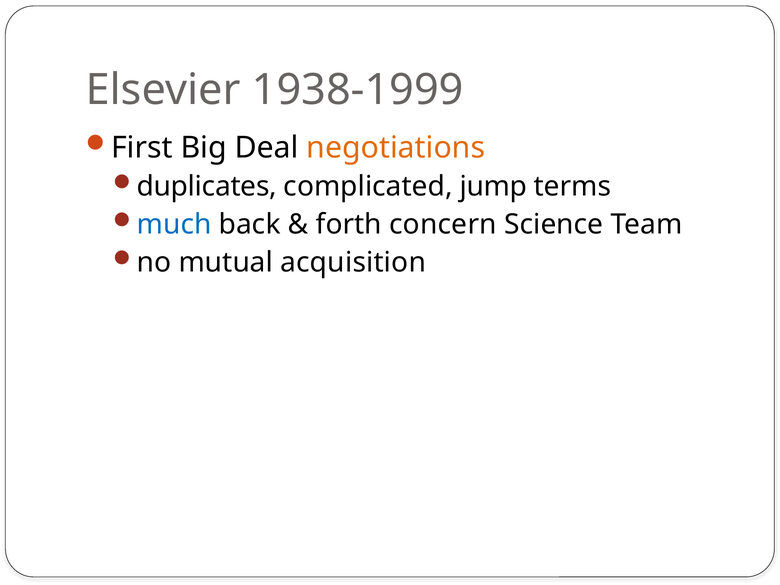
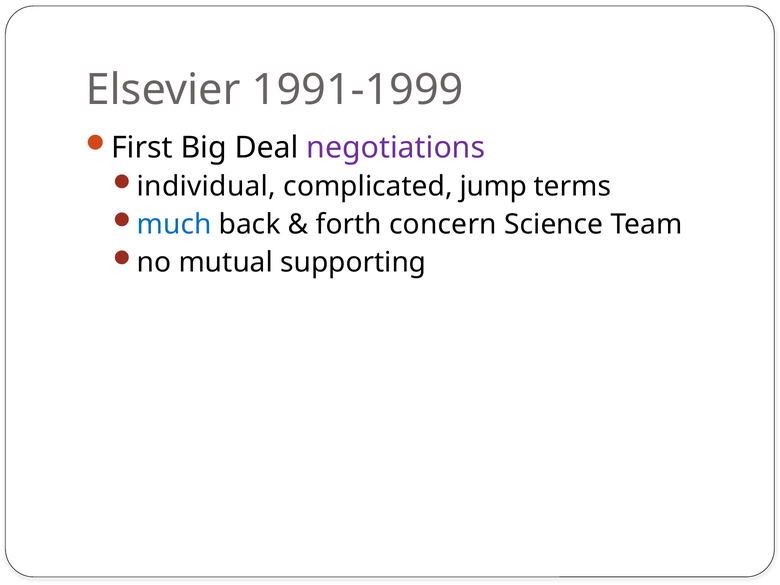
1938-1999: 1938-1999 -> 1991-1999 (358, 90)
negotiations colour: orange -> purple (396, 148)
duplicates: duplicates -> individual (206, 187)
acquisition: acquisition -> supporting (353, 262)
